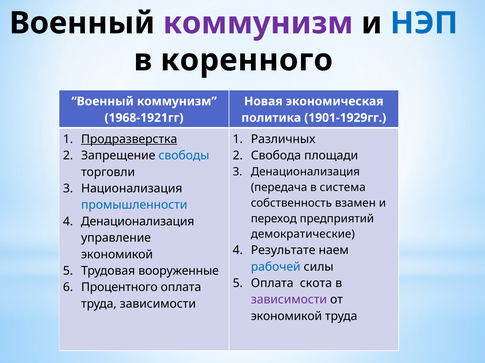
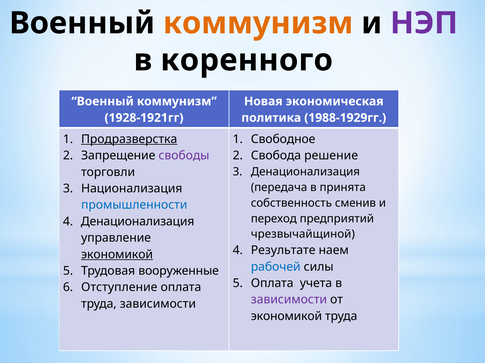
коммунизм colour: purple -> orange (258, 23)
НЭП colour: blue -> purple (424, 23)
1968-1921гг: 1968-1921гг -> 1928-1921гг (144, 118)
1901-1929гг: 1901-1929гг -> 1988-1929гг (345, 118)
Различных: Различных -> Свободное (283, 139)
свободы colour: blue -> purple (184, 156)
площади: площади -> решение (331, 156)
система: система -> принята (343, 188)
взамен: взамен -> сменив (355, 203)
демократические: демократические -> чрезвычайщиной (303, 235)
экономикой underline: none -> present (117, 255)
скота: скота -> учета (316, 284)
Процентного: Процентного -> Отступление (119, 288)
